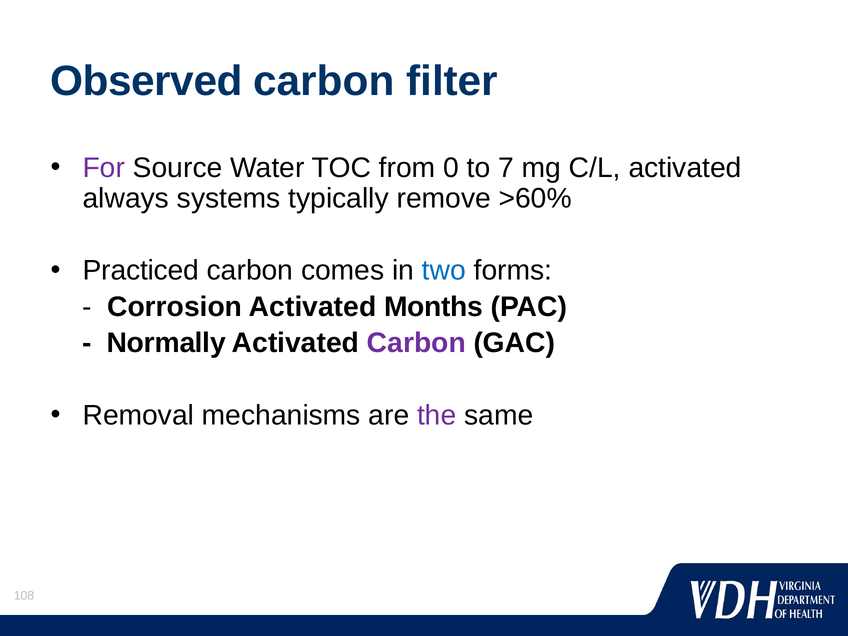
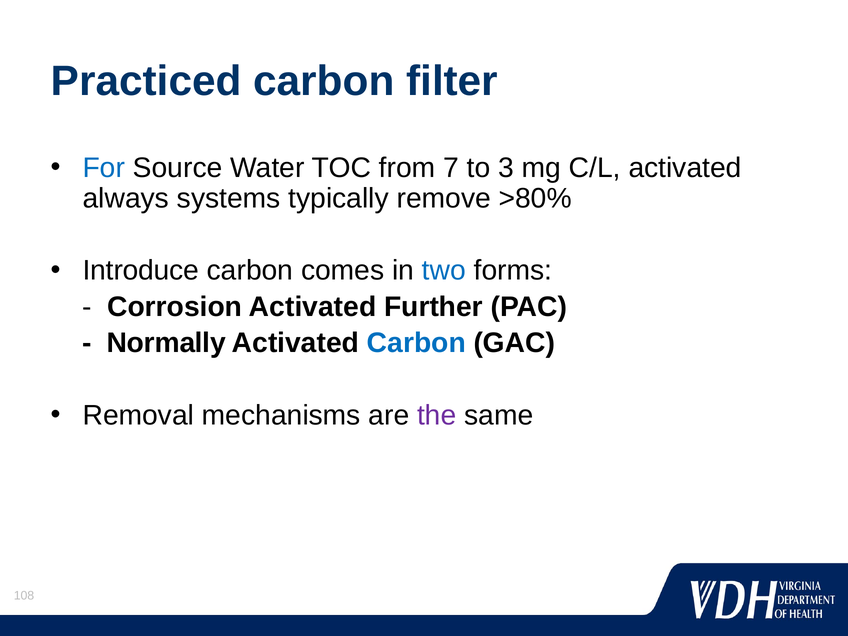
Observed: Observed -> Practiced (146, 81)
For colour: purple -> blue (104, 168)
0: 0 -> 7 (451, 168)
7: 7 -> 3 (506, 168)
>60%: >60% -> >80% (535, 198)
Practiced: Practiced -> Introduce (141, 271)
Months: Months -> Further (433, 307)
Carbon colour: purple -> blue (416, 343)
